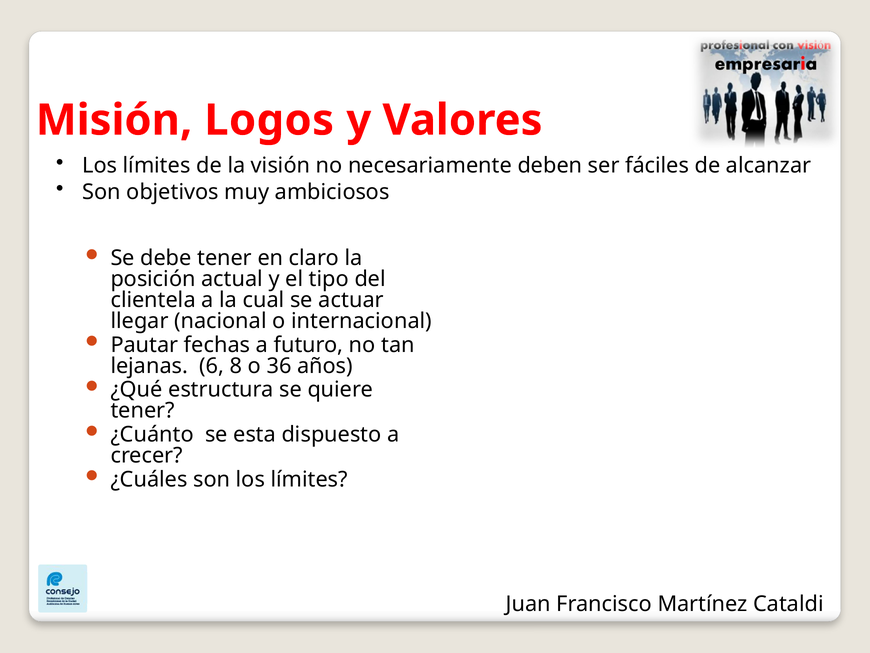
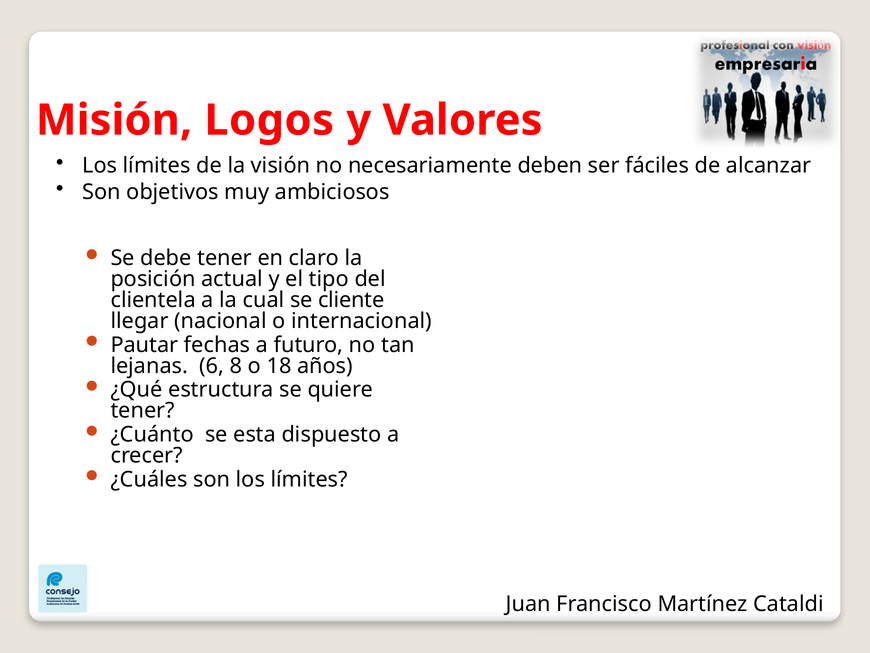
actuar: actuar -> cliente (351, 300)
36: 36 -> 18 (279, 366)
